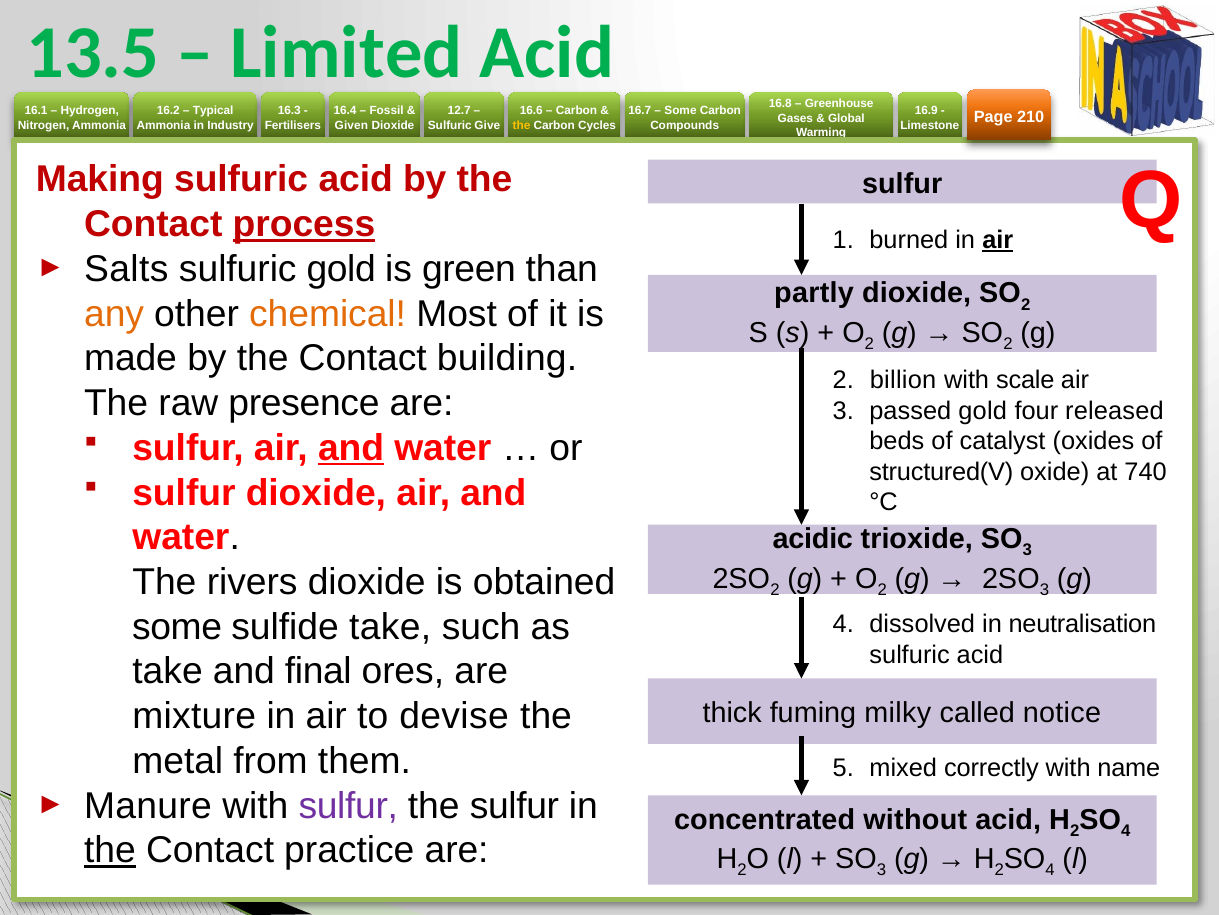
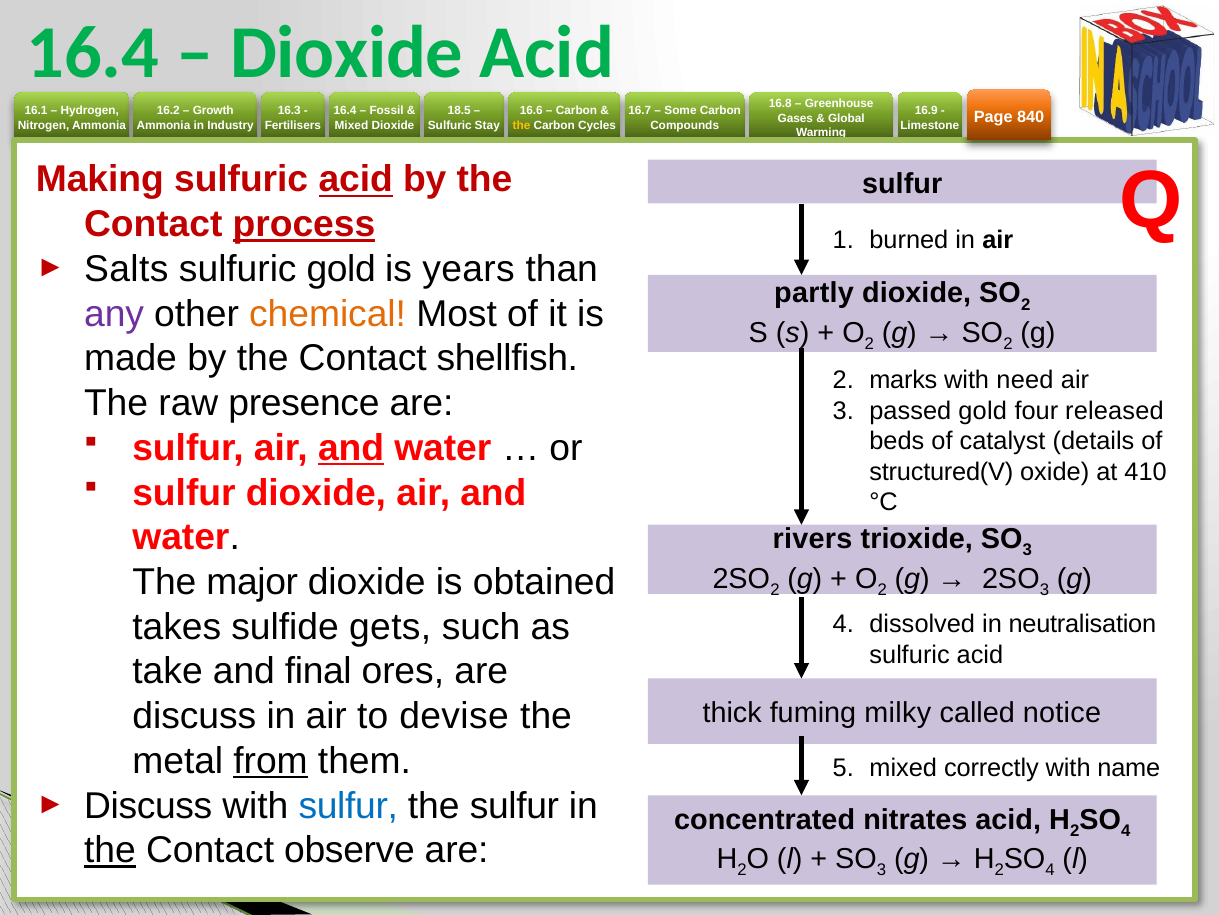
13.5: 13.5 -> 16.4 (93, 53)
Limited: Limited -> Dioxide (347, 53)
Typical: Typical -> Growth (213, 111)
12.7: 12.7 -> 18.5 (459, 111)
210: 210 -> 840 (1031, 117)
Given: Given -> Mixed (351, 125)
Give: Give -> Stay (487, 125)
acid underline: none -> present (356, 180)
air underline: present -> none (998, 240)
green: green -> years (469, 269)
any colour: orange -> purple (114, 314)
building: building -> shellfish (507, 358)
billion: billion -> marks (903, 380)
scale: scale -> need (1025, 380)
oxides: oxides -> details (1094, 441)
740: 740 -> 410 (1146, 472)
acidic: acidic -> rivers (813, 539)
rivers: rivers -> major (252, 582)
some: some -> takes (177, 626)
sulfide take: take -> gets (390, 626)
mixture: mixture -> discuss (194, 716)
from underline: none -> present (271, 760)
Manure: Manure -> Discuss (148, 805)
sulfur colour: purple -> blue (348, 805)
without: without -> nitrates (915, 819)
practice: practice -> observe (349, 850)
